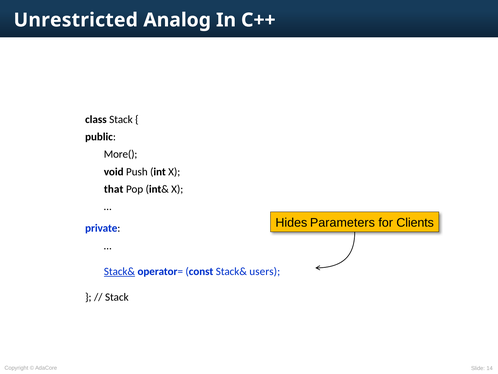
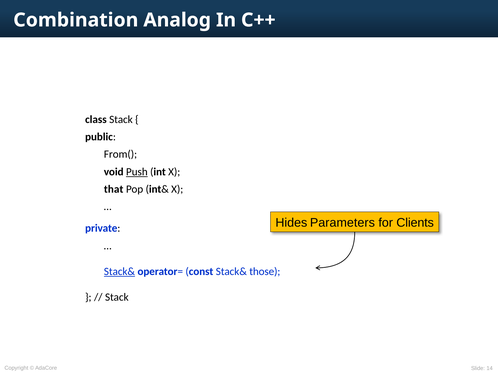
Unrestricted: Unrestricted -> Combination (76, 20)
More(: More( -> From( (121, 154)
Push underline: none -> present (137, 172)
users: users -> those (265, 271)
